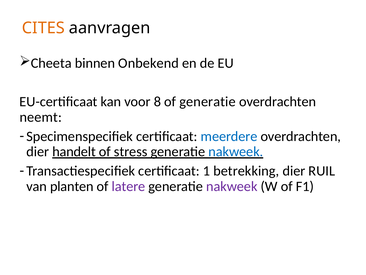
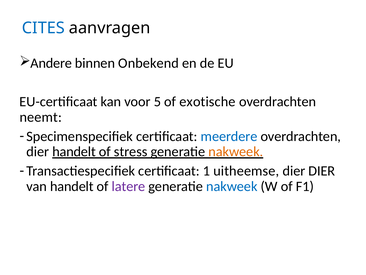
CITES colour: orange -> blue (43, 28)
Cheeta: Cheeta -> Andere (51, 63)
8: 8 -> 5 (157, 101)
of generatie: generatie -> exotische (208, 101)
nakweek colour: blue -> orange (236, 151)
betrekking: betrekking -> uitheemse (246, 171)
dier RUIL: RUIL -> DIER (322, 171)
van planten: planten -> handelt (72, 186)
nakweek colour: purple -> blue (232, 186)
